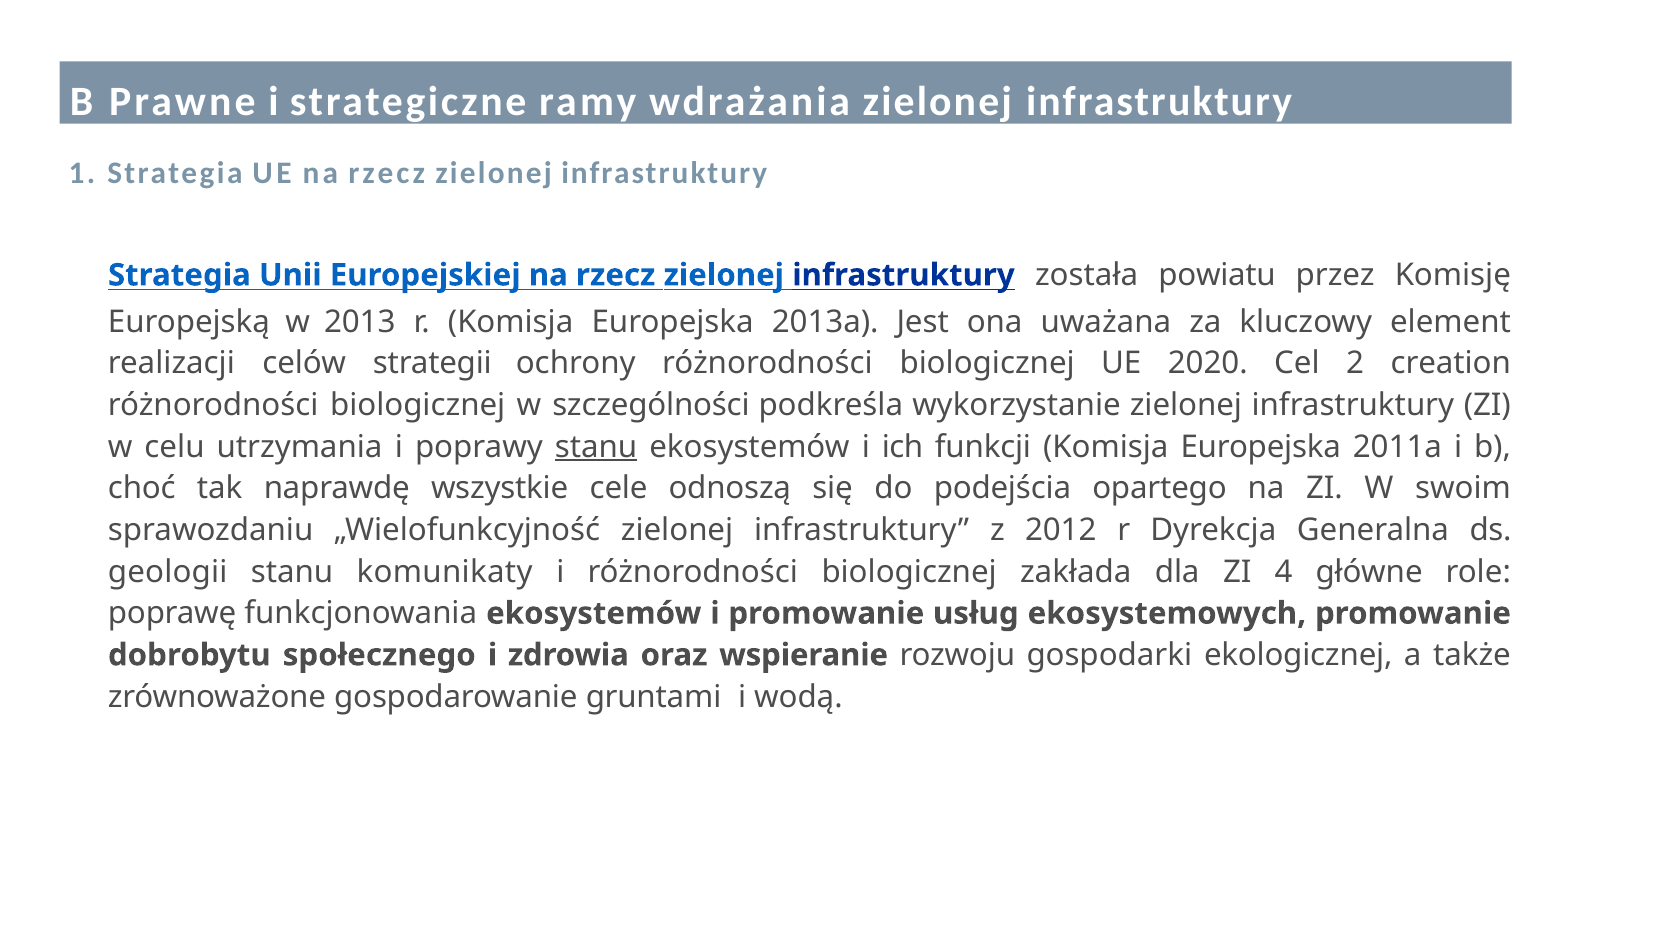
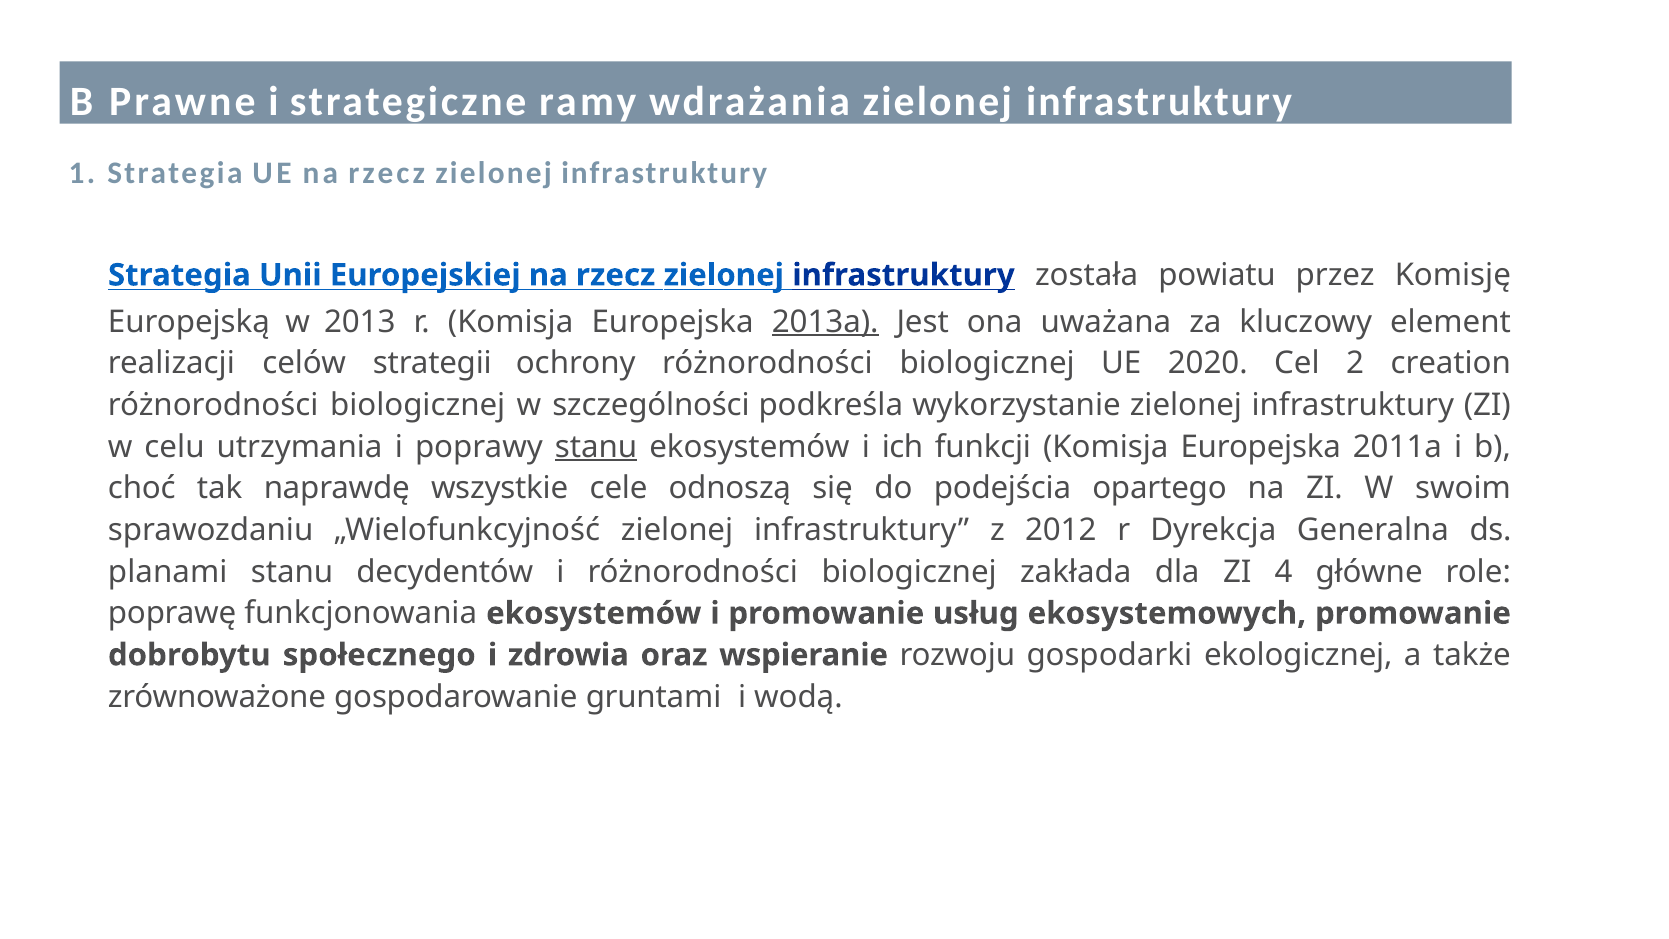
2013a underline: none -> present (825, 322)
geologii: geologii -> planami (168, 572)
komunikaty: komunikaty -> decydentów (445, 572)
